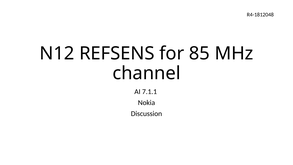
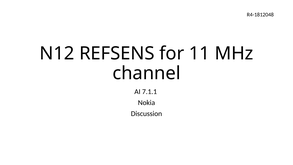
85: 85 -> 11 (199, 53)
